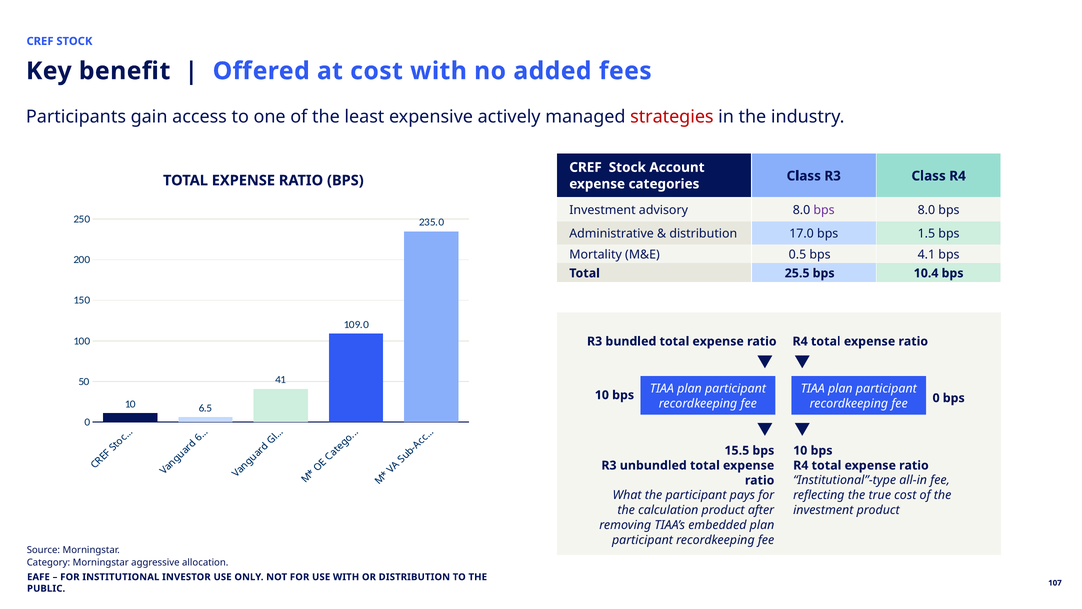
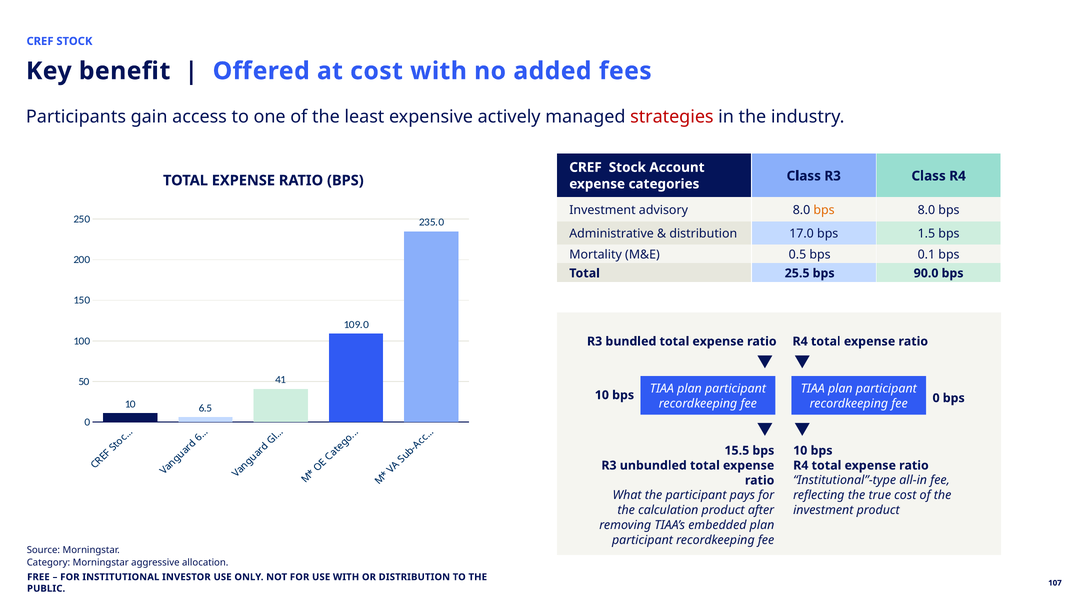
bps colour: purple -> orange (824, 210)
4.1: 4.1 -> 0.1 (926, 254)
10.4: 10.4 -> 90.0 (926, 273)
EAFE: EAFE -> FREE (38, 577)
